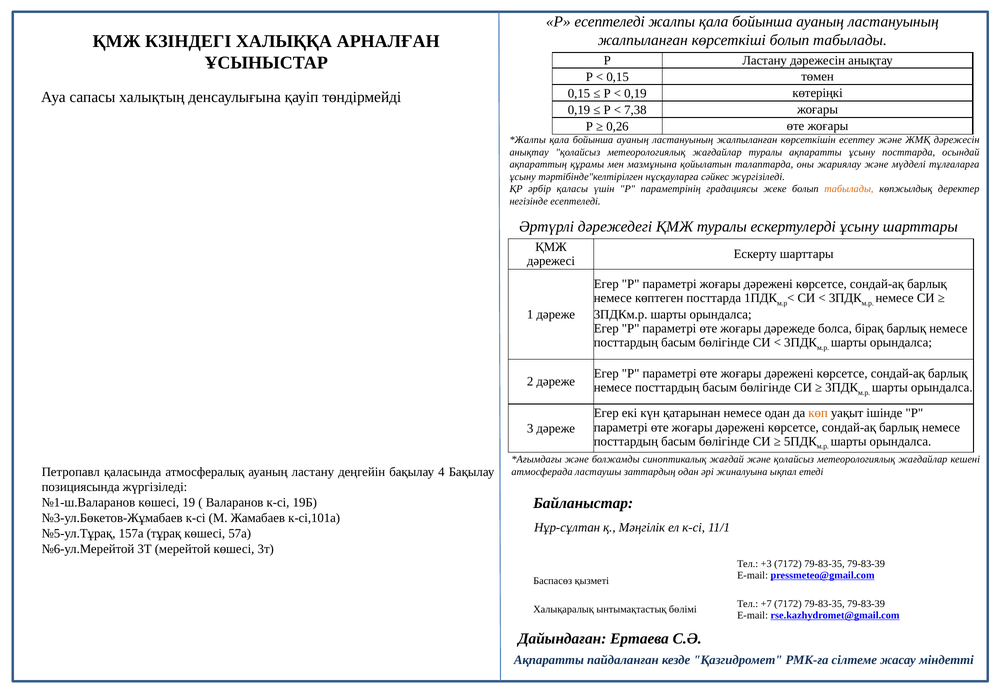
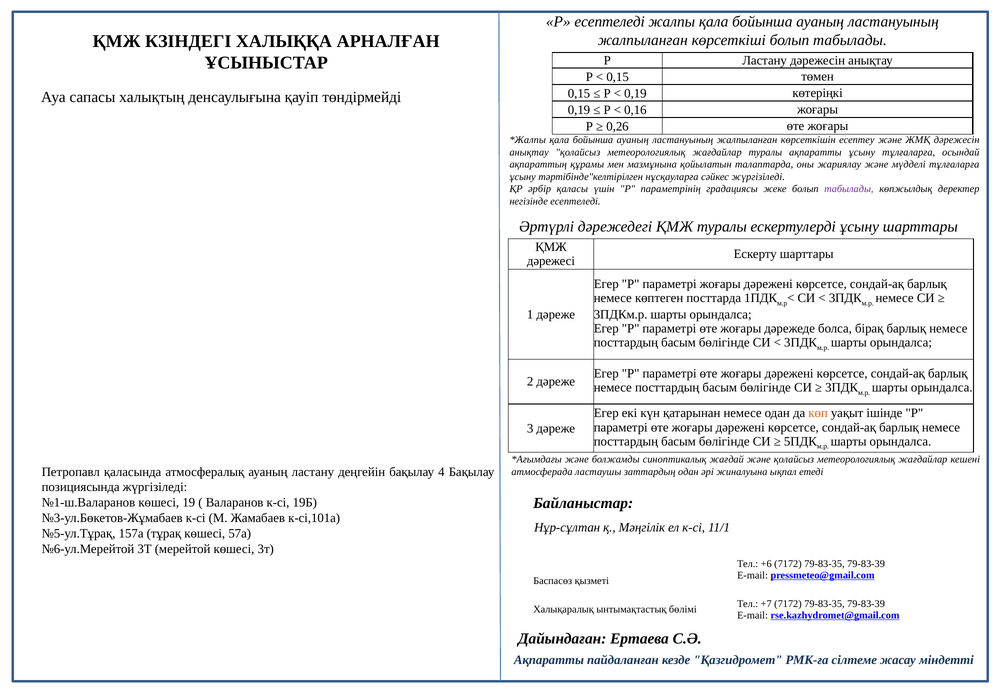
7,38: 7,38 -> 0,16 (635, 110)
ұсыну посттарда: посттарда -> тұлғаларға (909, 152)
табылады colour: orange -> purple (849, 189)
+3: +3 -> +6 (766, 564)
